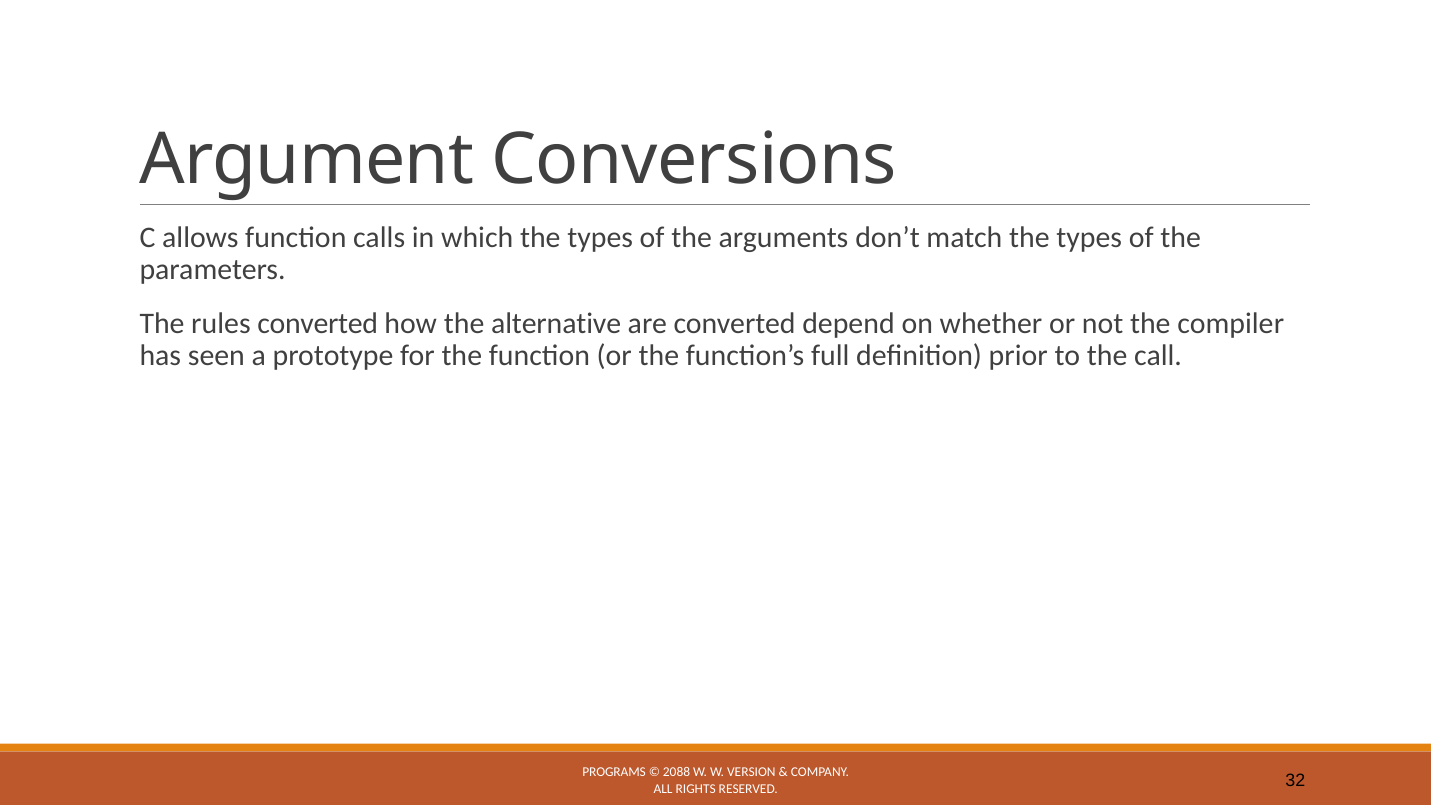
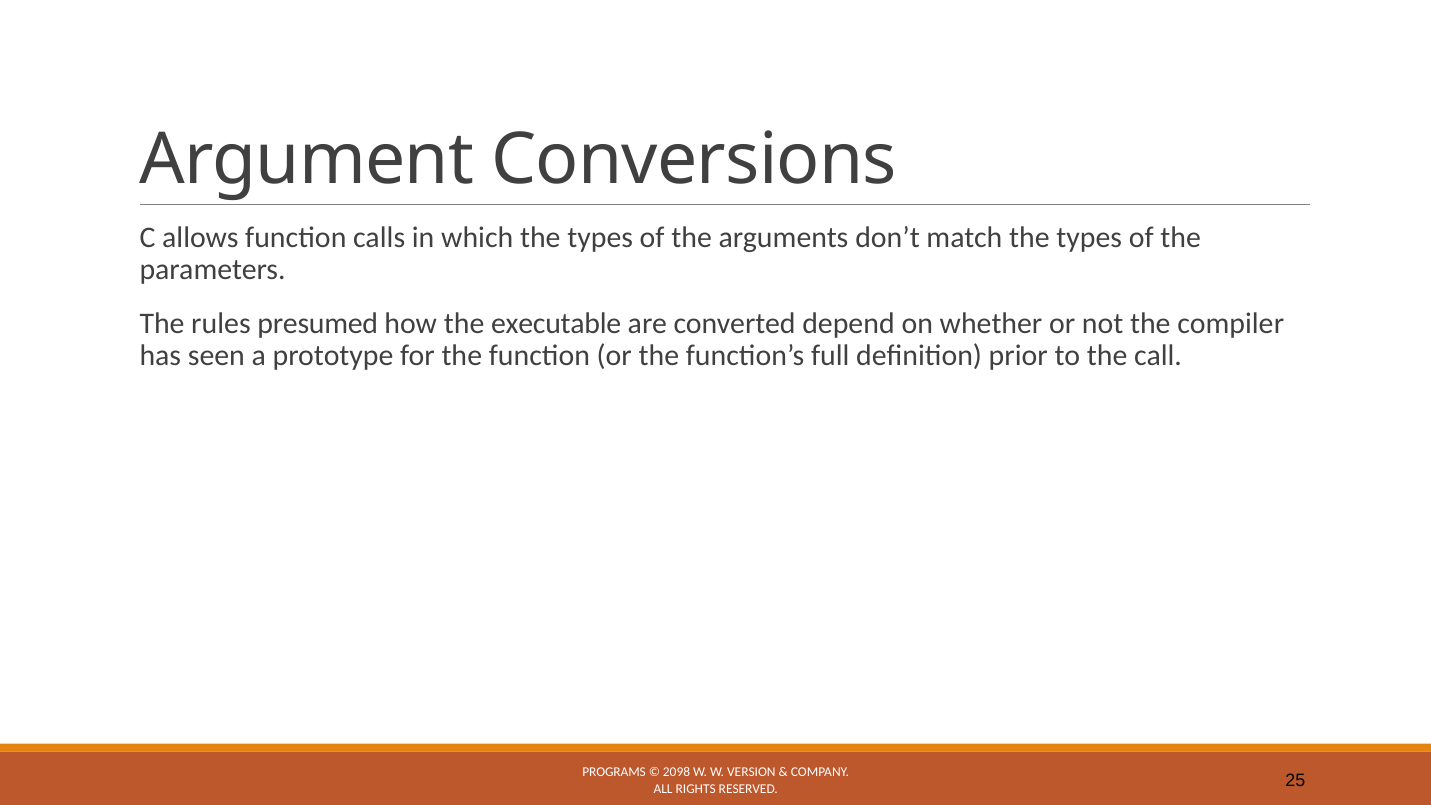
rules converted: converted -> presumed (318, 323)
alternative: alternative -> executable (556, 323)
2088: 2088 -> 2098 (677, 772)
32: 32 -> 25 (1295, 781)
